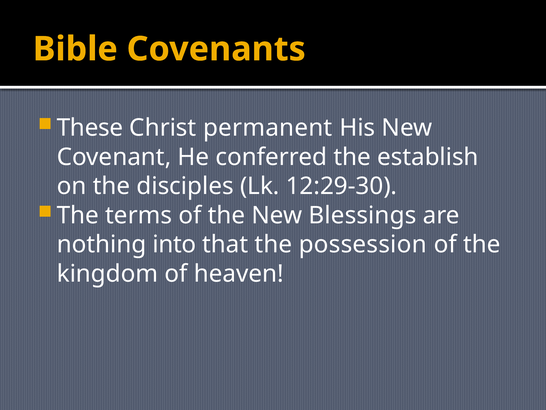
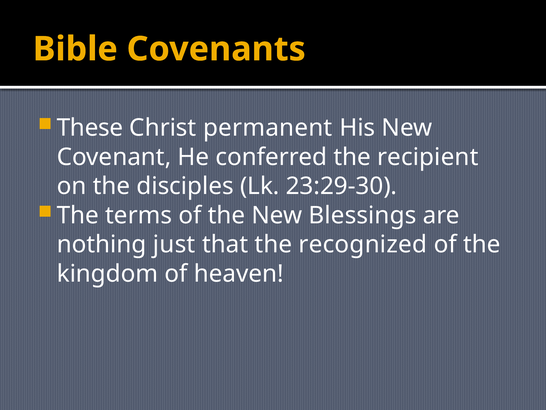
establish: establish -> recipient (428, 157)
12:29-30: 12:29-30 -> 23:29-30 (341, 186)
into: into -> just (174, 244)
possession: possession -> recognized (363, 244)
